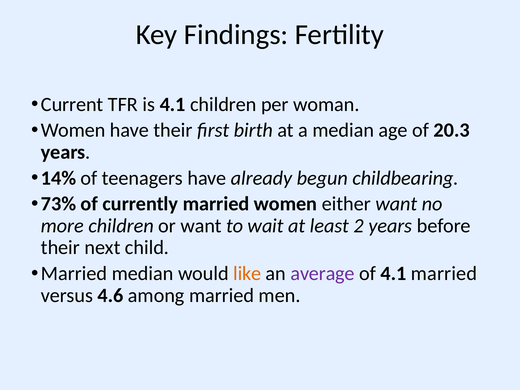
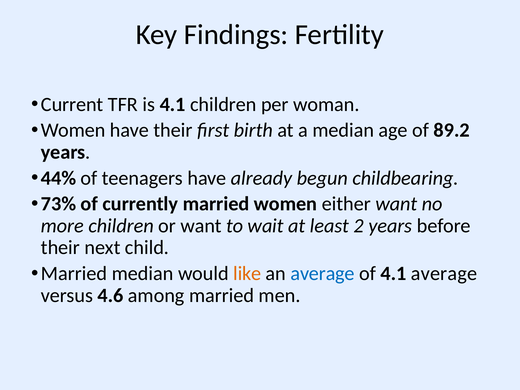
20.3: 20.3 -> 89.2 (452, 130)
14%: 14% -> 44% (59, 178)
average colour: purple -> blue (323, 274)
4.1 married: married -> average (444, 274)
